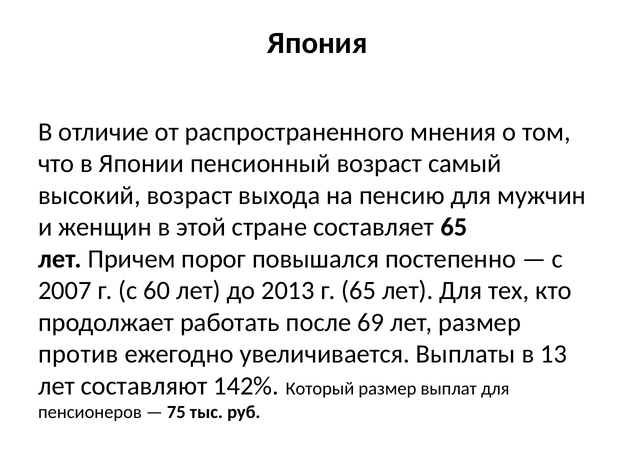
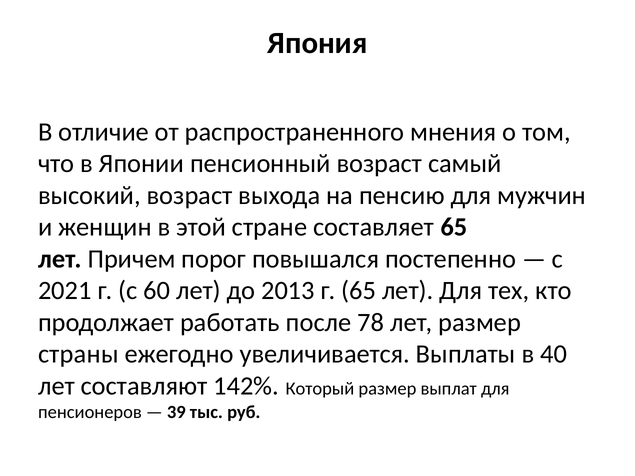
2007: 2007 -> 2021 (65, 291)
69: 69 -> 78 (371, 323)
против: против -> страны (78, 354)
13: 13 -> 40 (554, 354)
75: 75 -> 39 (176, 412)
